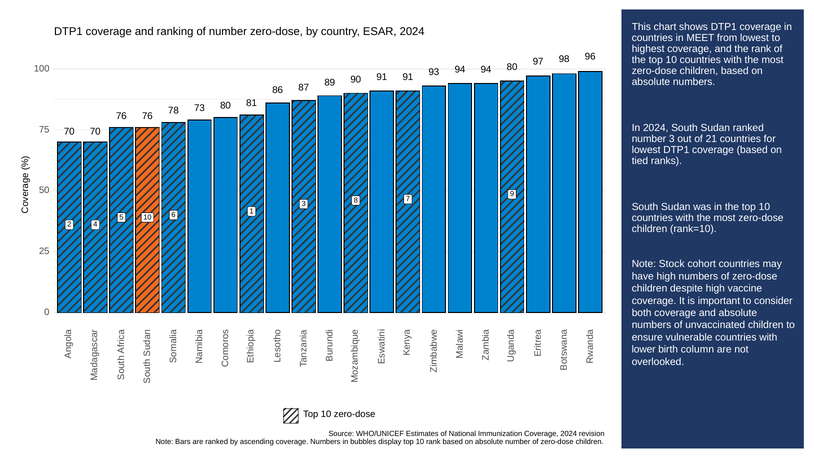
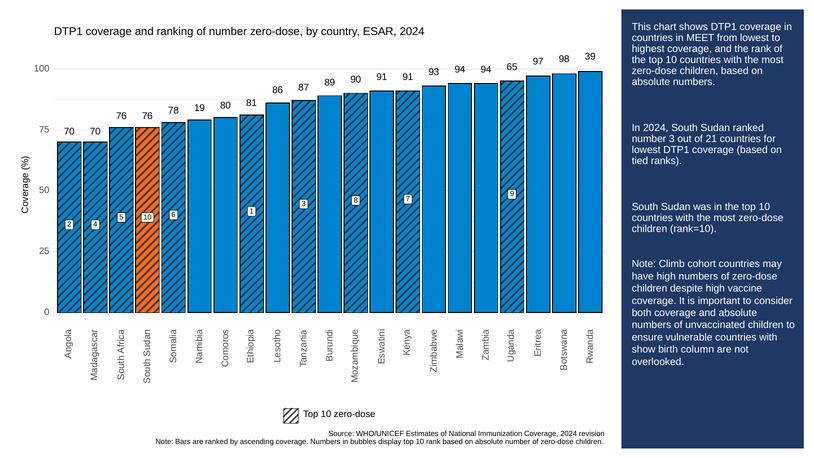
96: 96 -> 39 (590, 56)
94 80: 80 -> 65 (512, 67)
73: 73 -> 19 (200, 108)
Stock: Stock -> Climb (672, 264)
lower: lower -> show (644, 349)
